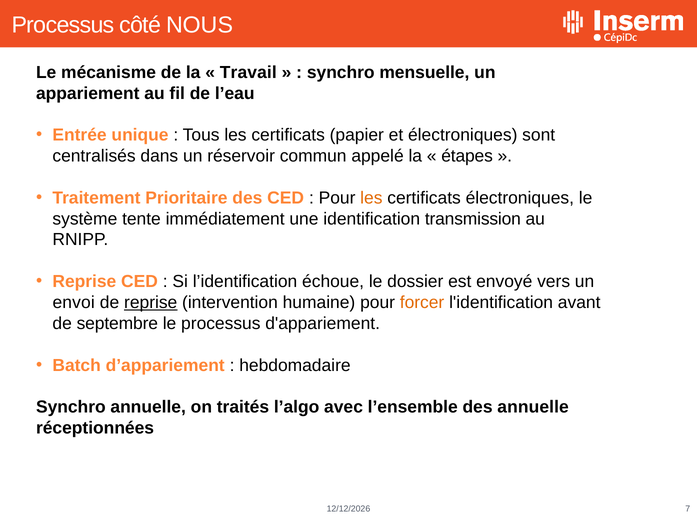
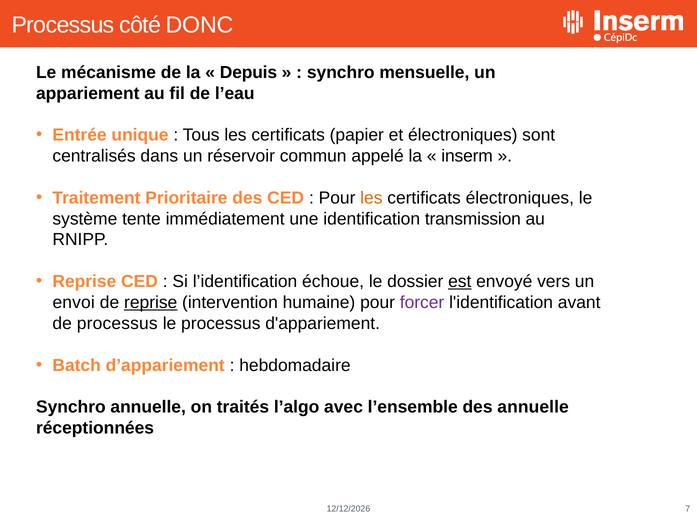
NOUS: NOUS -> DONC (200, 25)
Travail: Travail -> Depuis (248, 72)
étapes: étapes -> inserm (467, 156)
est underline: none -> present (460, 281)
forcer colour: orange -> purple (422, 302)
de septembre: septembre -> processus (117, 323)
